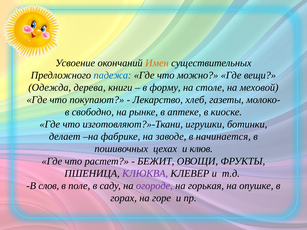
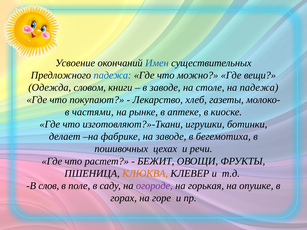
Имен colour: orange -> blue (157, 63)
дерева: дерева -> словом (90, 88)
в форму: форму -> заводе (165, 88)
на меховой: меховой -> падежа (259, 88)
свободно: свободно -> частями (93, 112)
начинается: начинается -> бегемотиха (223, 137)
клюв: клюв -> речи (201, 149)
КЛЮКВА colour: purple -> orange (145, 174)
